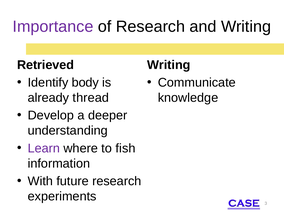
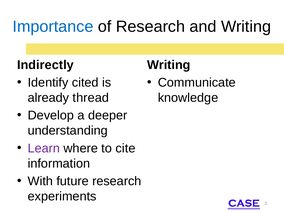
Importance colour: purple -> blue (53, 26)
Retrieved: Retrieved -> Indirectly (45, 65)
body: body -> cited (85, 83)
fish: fish -> cite (126, 148)
